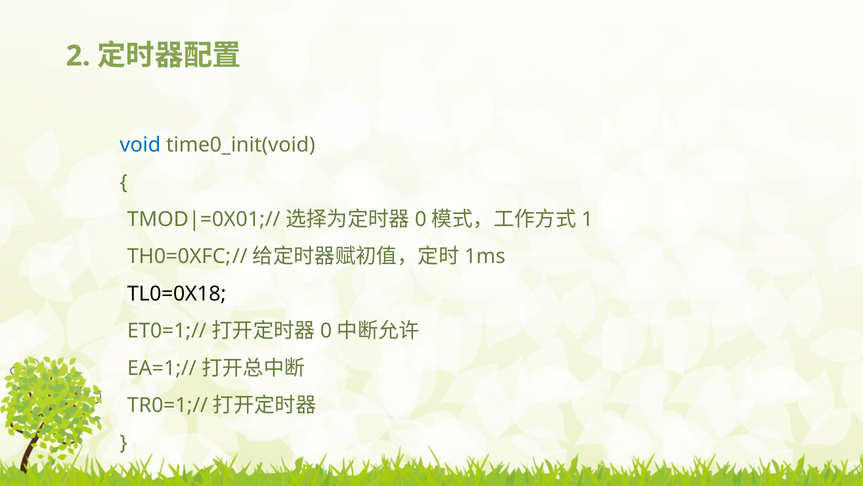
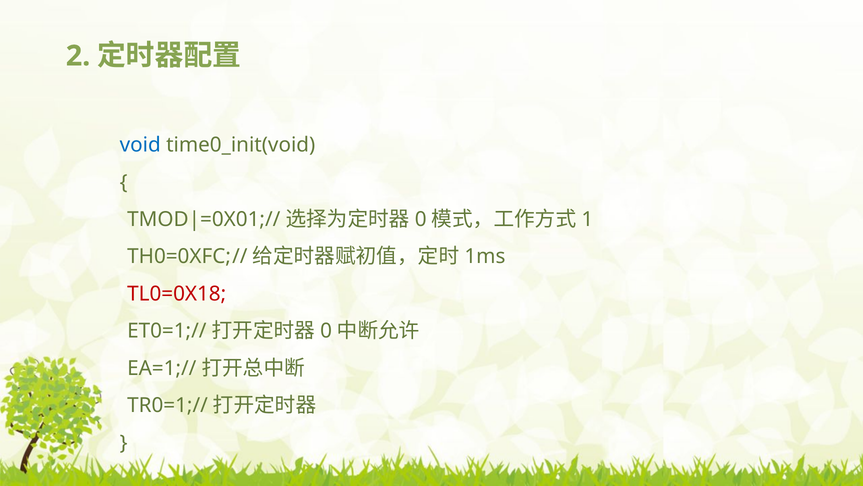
TL0=0X18 colour: black -> red (177, 294)
